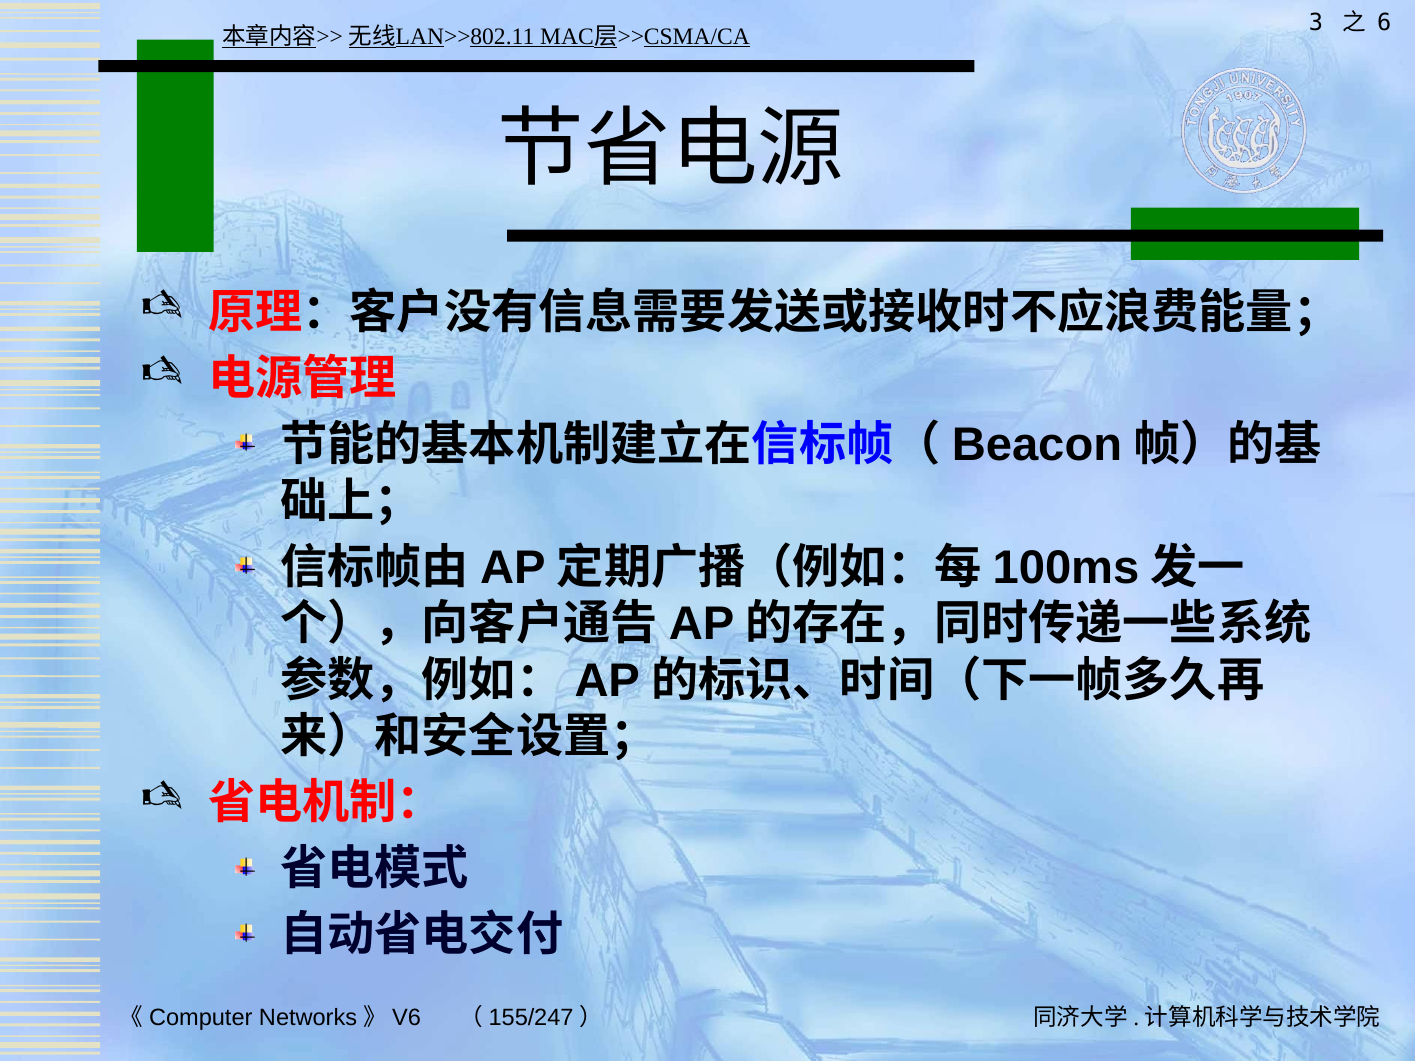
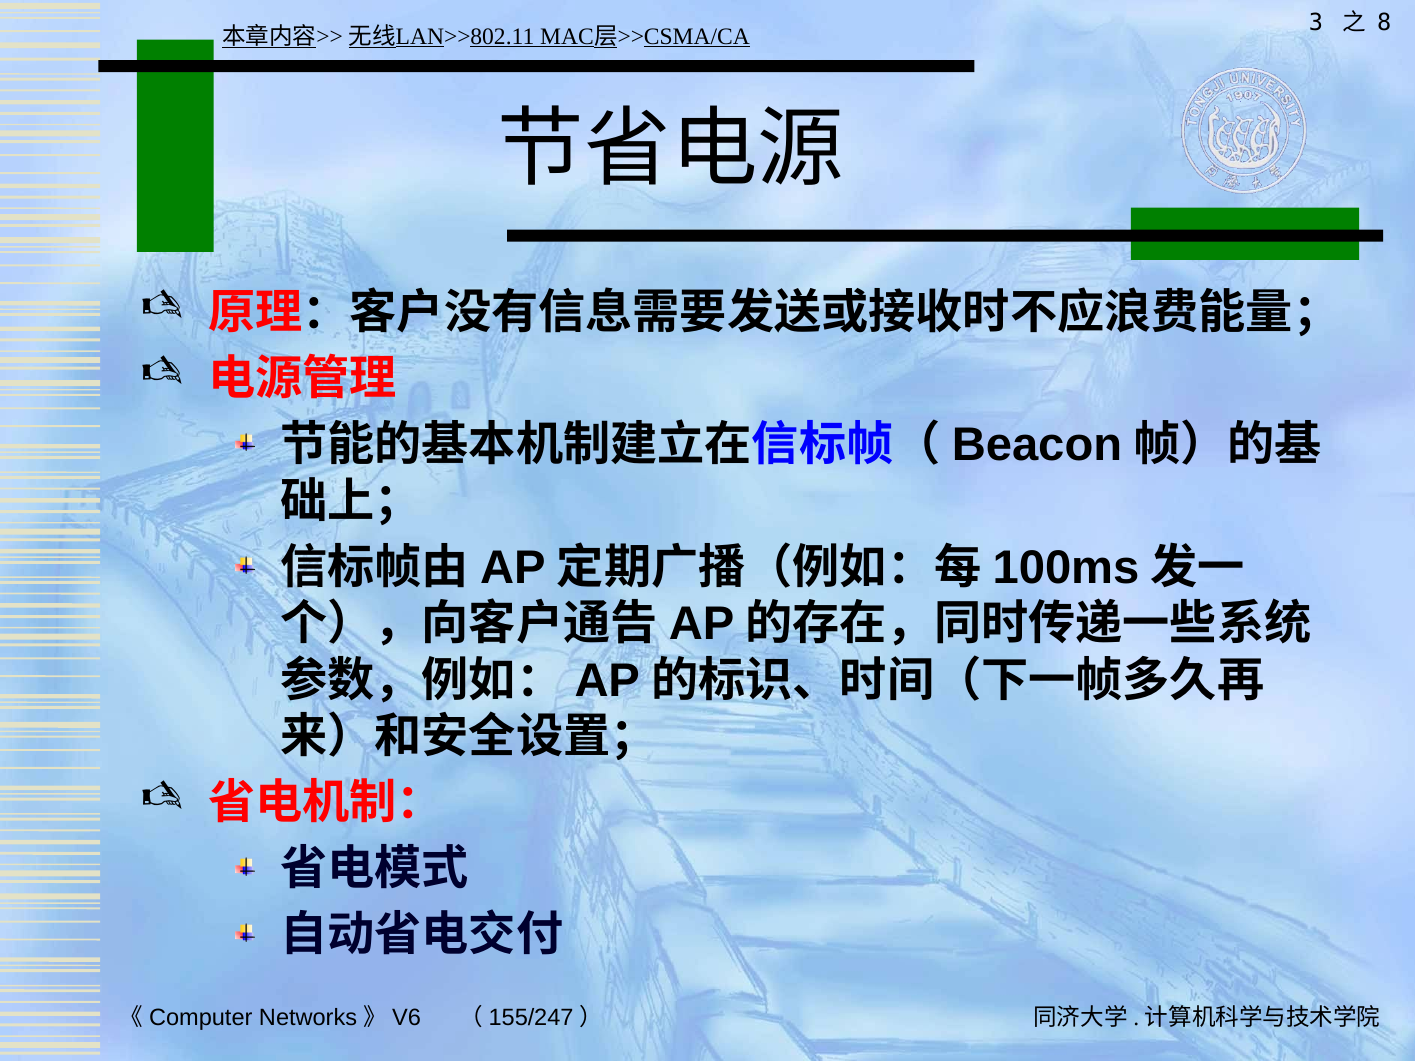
6: 6 -> 8 (1384, 23)
